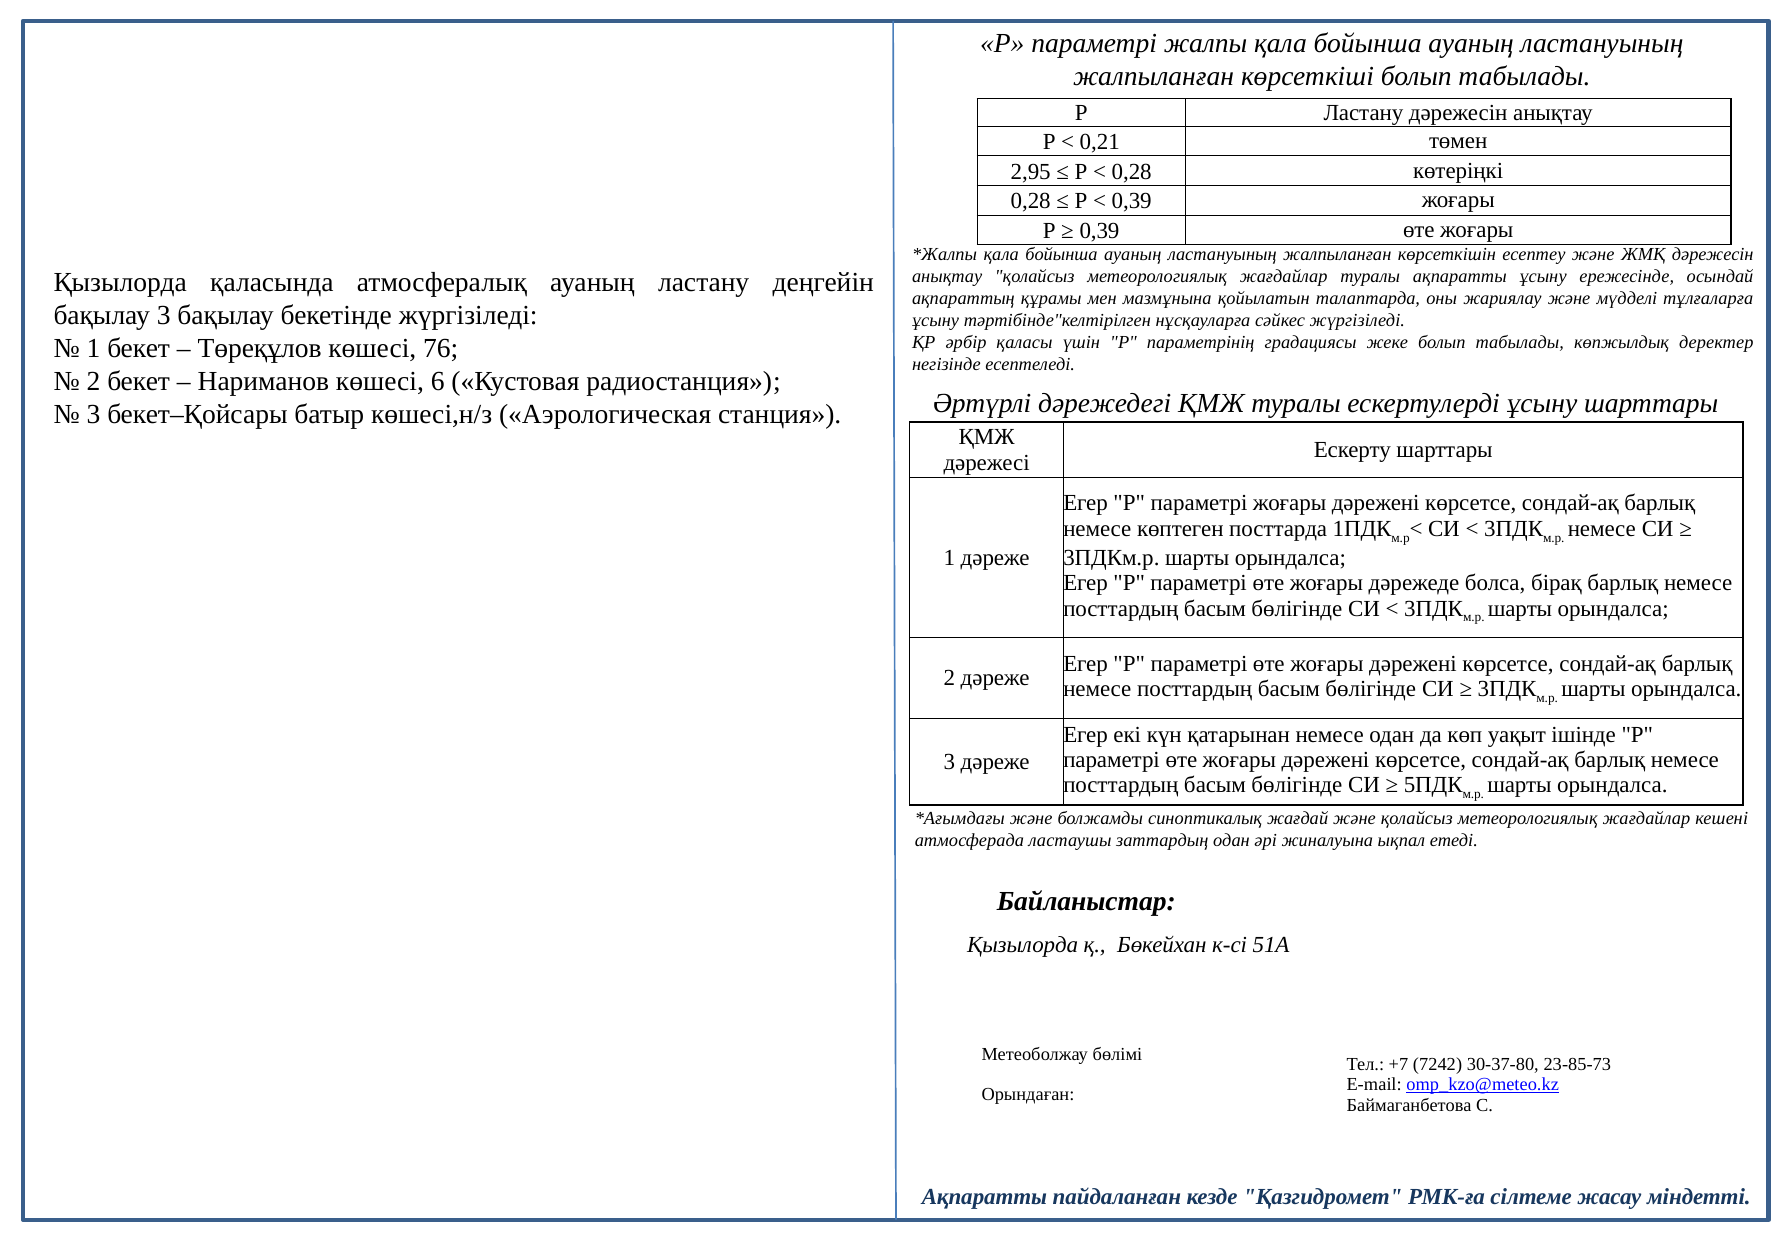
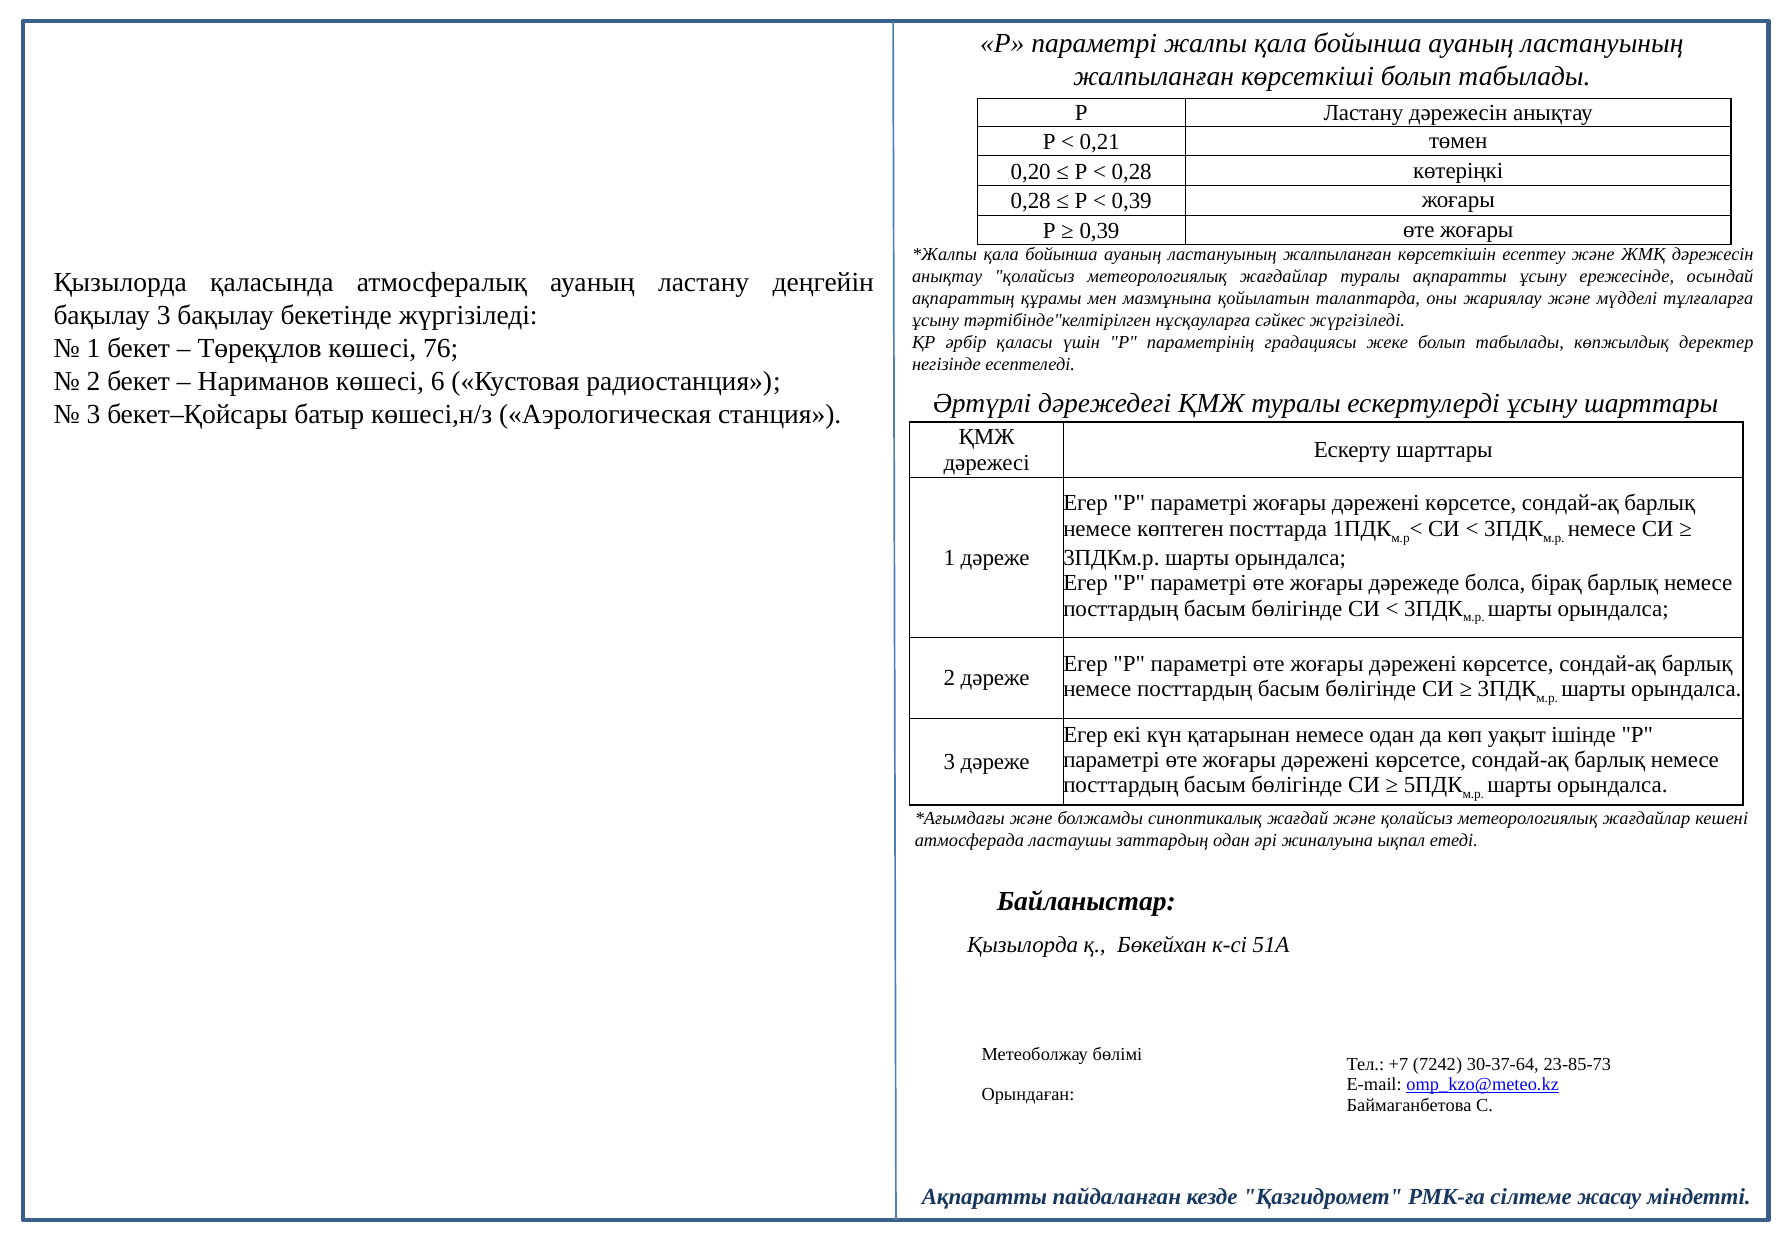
2,95: 2,95 -> 0,20 (1031, 172)
30-37-80: 30-37-80 -> 30-37-64 (1503, 1064)
